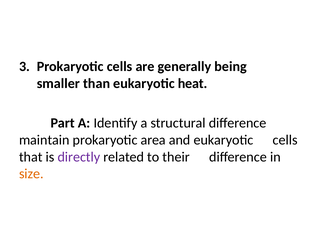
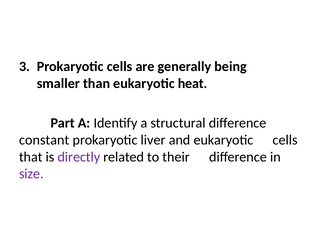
maintain: maintain -> constant (44, 140)
area: area -> liver (153, 140)
size colour: orange -> purple (31, 174)
